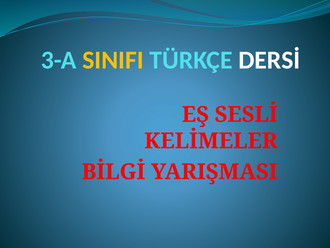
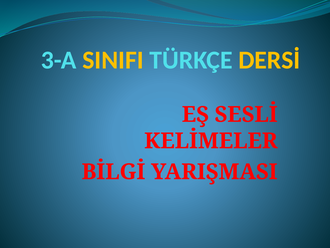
DERSİ colour: white -> yellow (269, 60)
